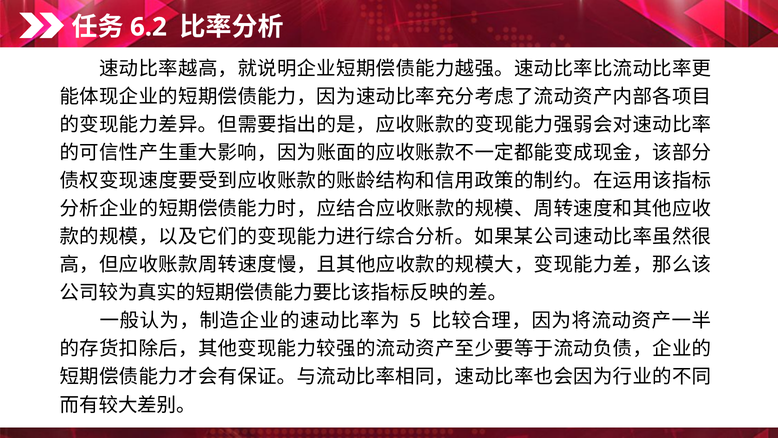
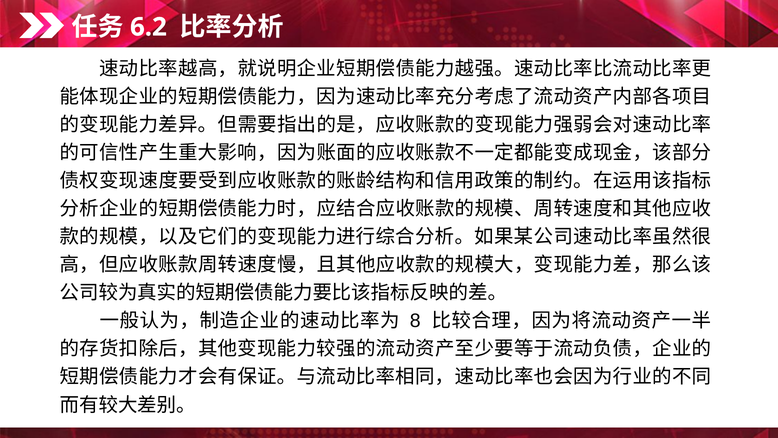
5: 5 -> 8 (415, 321)
